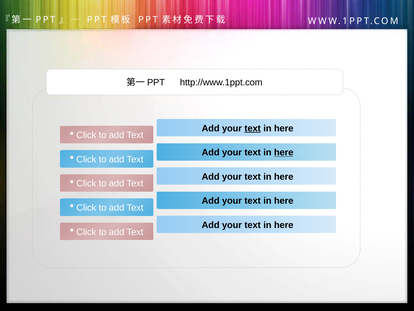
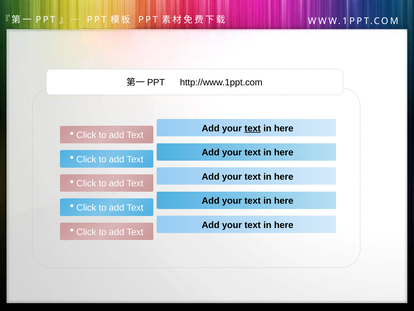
here underline: present -> none (284, 152)
